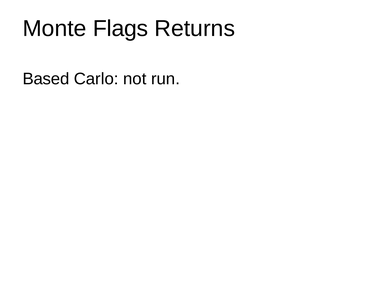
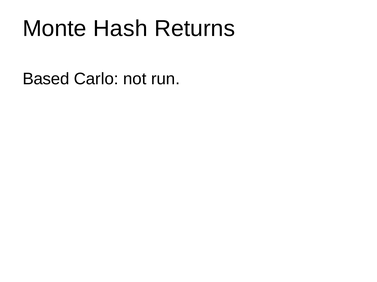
Flags: Flags -> Hash (120, 29)
